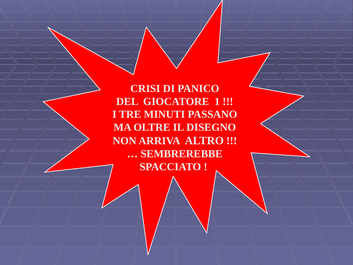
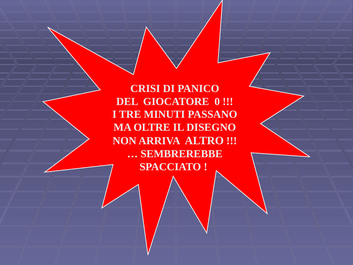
1: 1 -> 0 (217, 101)
